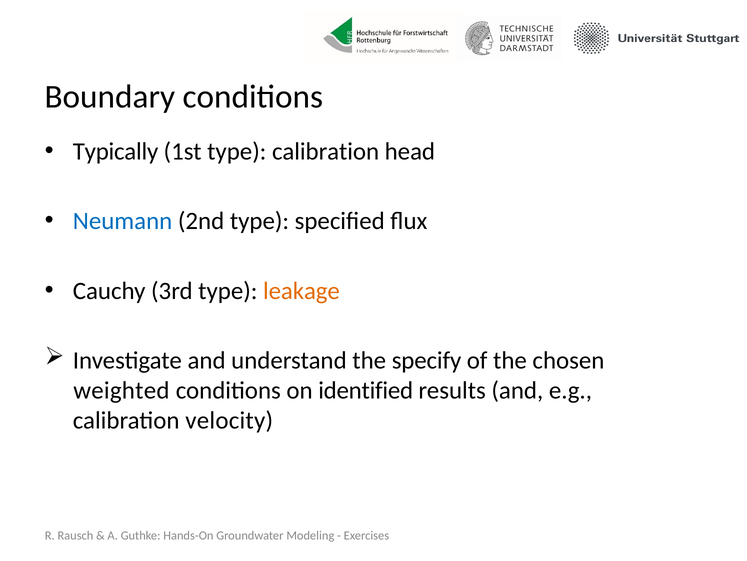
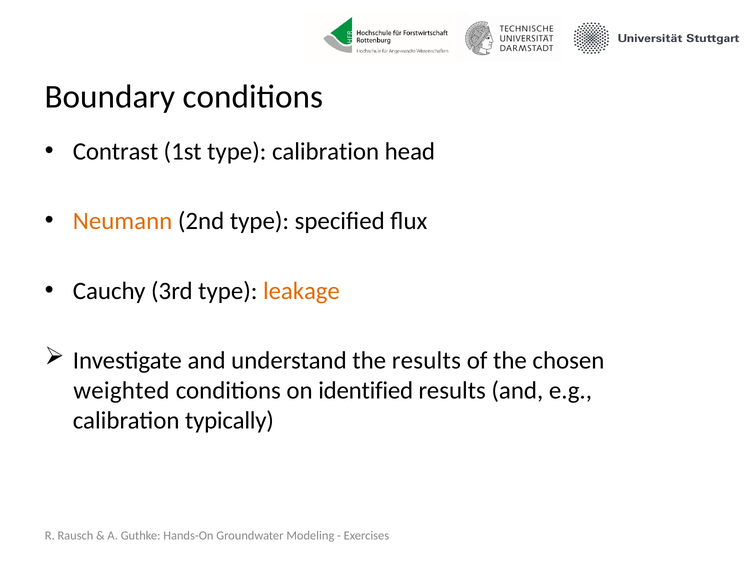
Typically: Typically -> Contrast (116, 151)
Neumann colour: blue -> orange (123, 221)
the specify: specify -> results (426, 360)
velocity: velocity -> typically (229, 420)
